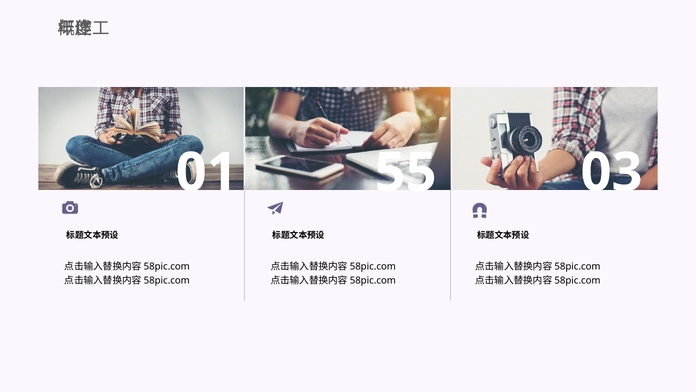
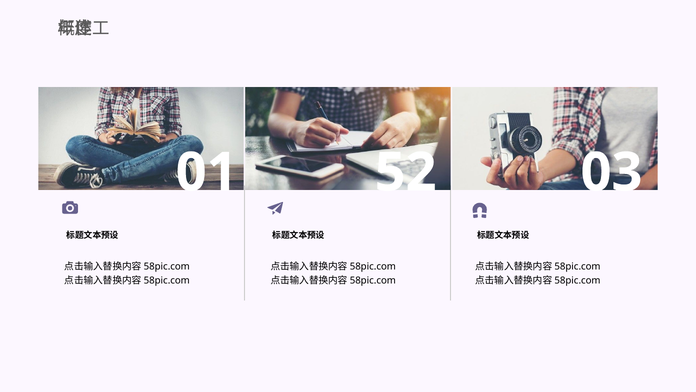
55: 55 -> 52 (406, 172)
